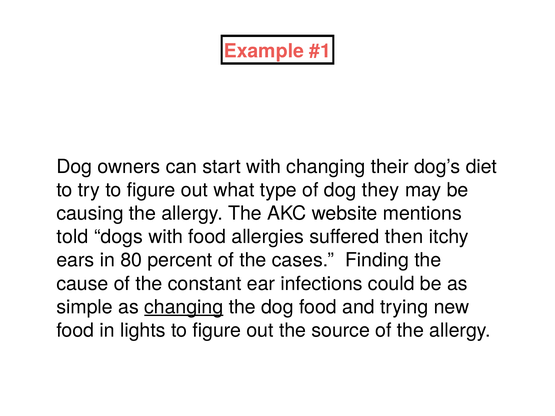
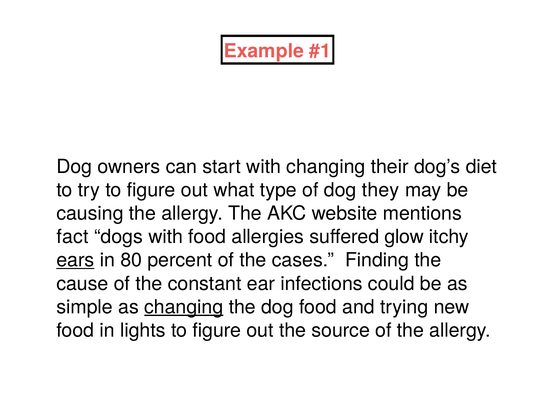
told: told -> fact (72, 237)
then: then -> glow (404, 237)
ears underline: none -> present (75, 260)
